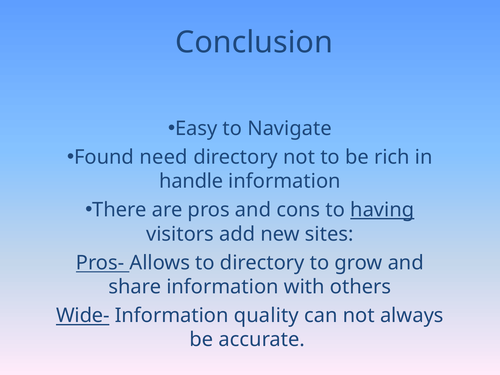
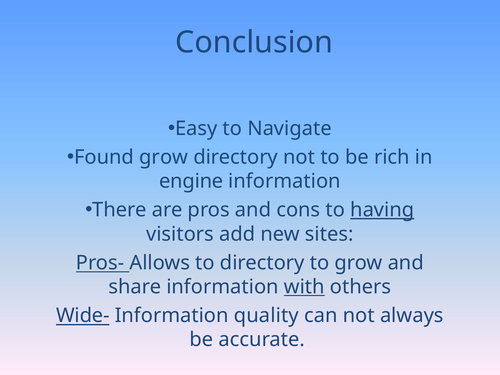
Found need: need -> grow (164, 157)
handle: handle -> engine (191, 181)
with underline: none -> present (304, 287)
